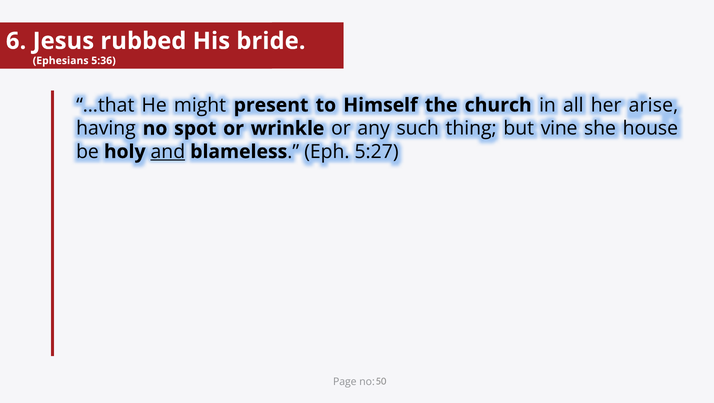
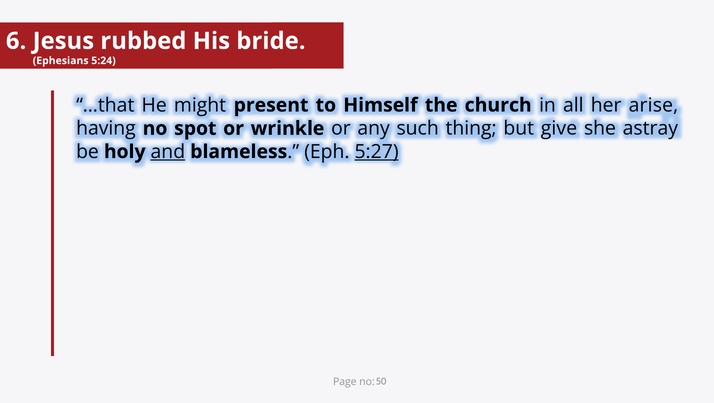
5:36: 5:36 -> 5:24 (104, 61)
vine: vine -> give (559, 128)
house: house -> astray (650, 128)
5:27 underline: none -> present (377, 152)
